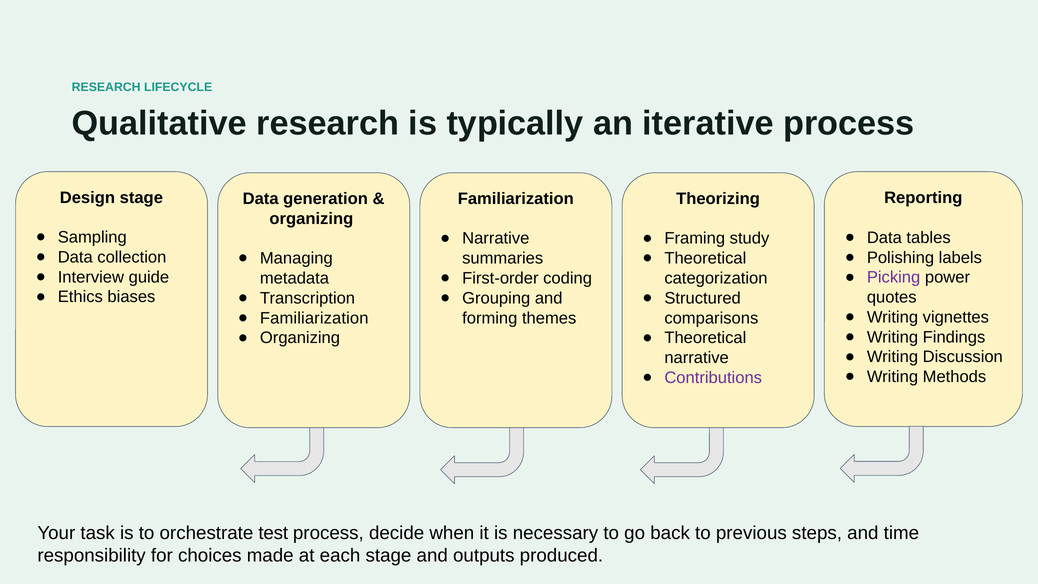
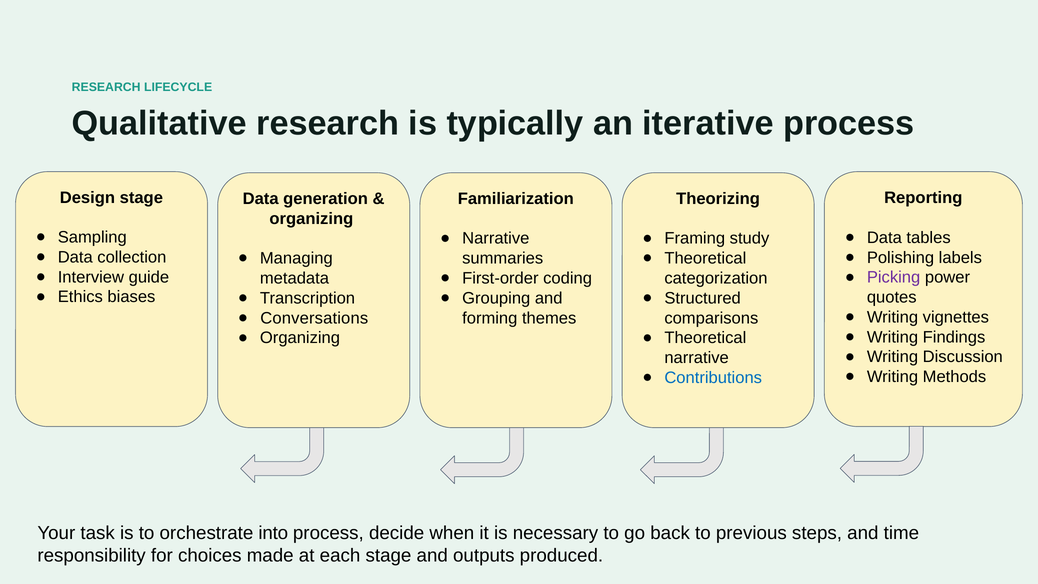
Familiarization: Familiarization -> Conversations (314, 318)
Contributions colour: purple -> blue (713, 378)
test: test -> into (273, 533)
